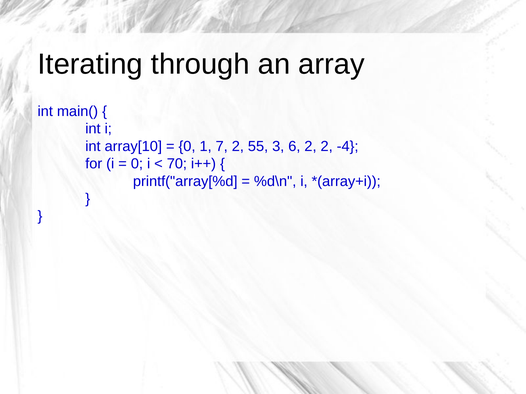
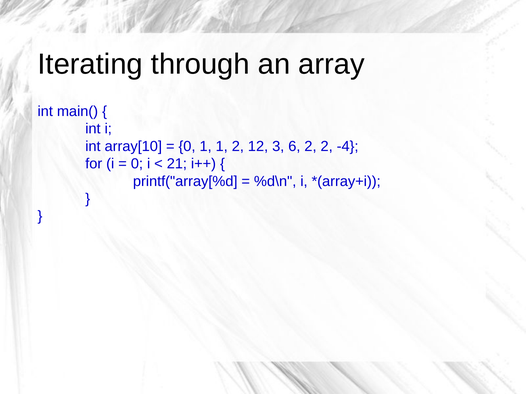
1 7: 7 -> 1 (222, 146)
55: 55 -> 12 (258, 146)
70: 70 -> 21 (177, 164)
